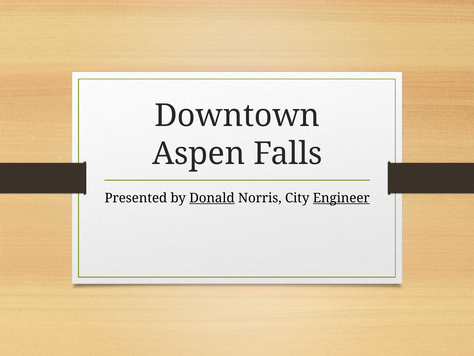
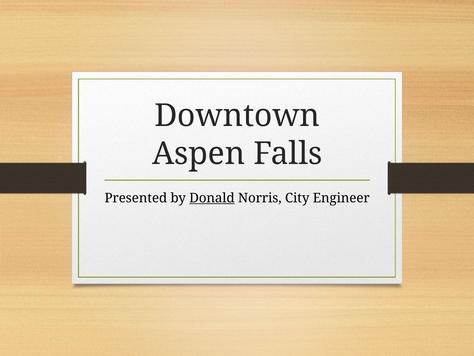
Engineer underline: present -> none (341, 198)
